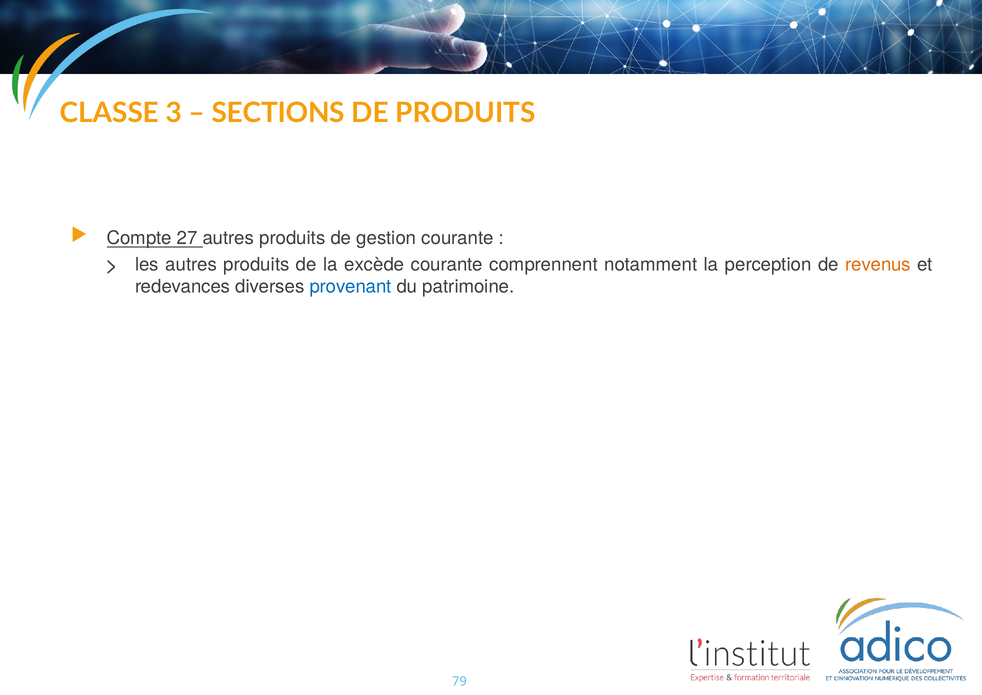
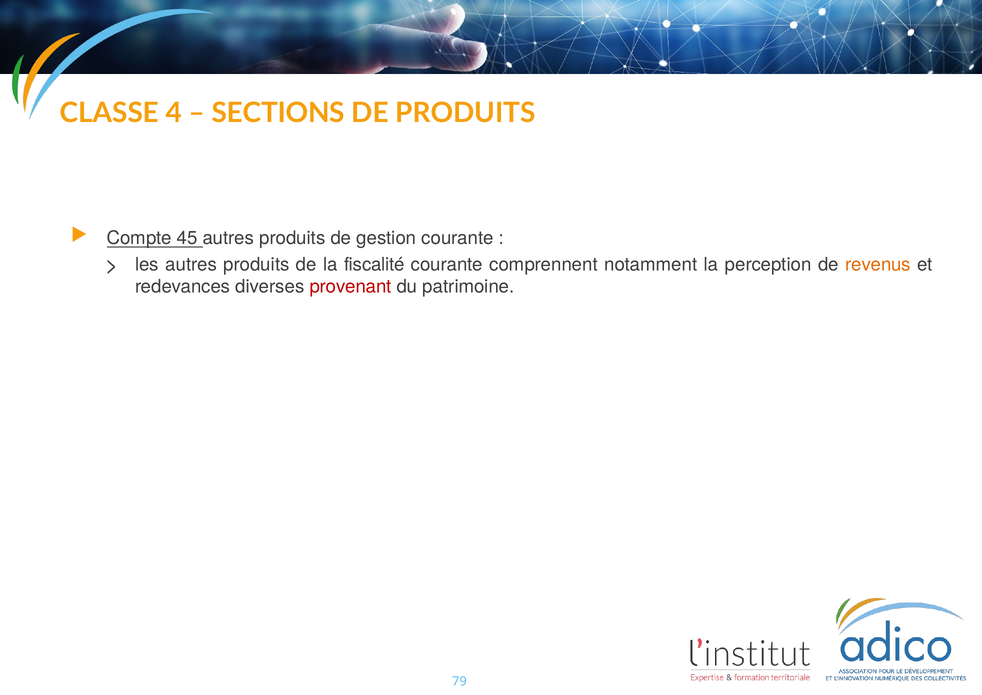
3: 3 -> 4 (174, 113)
27: 27 -> 45 (187, 238)
excède: excède -> fiscalité (374, 264)
provenant colour: blue -> red (351, 287)
